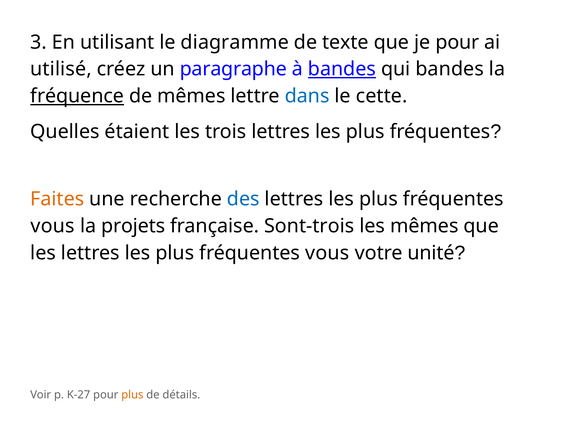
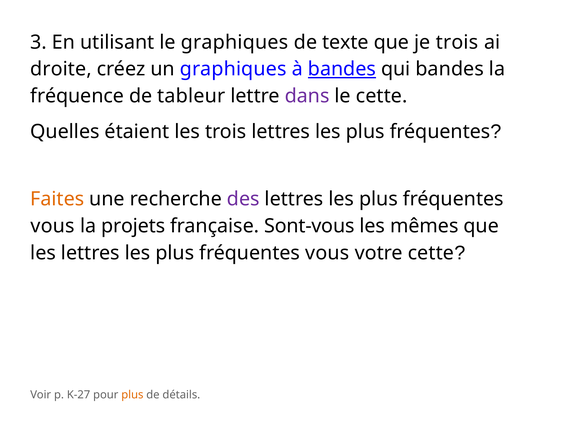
le diagramme: diagramme -> graphiques (235, 42)
je pour: pour -> trois (457, 42)
utilisé: utilisé -> droite (61, 69)
un paragraphe: paragraphe -> graphiques (233, 69)
fréquence underline: present -> none (77, 96)
de mêmes: mêmes -> tableur (191, 96)
dans colour: blue -> purple (307, 96)
des colour: blue -> purple (243, 199)
Sont-trois: Sont-trois -> Sont-vous (309, 226)
votre unité: unité -> cette (431, 253)
